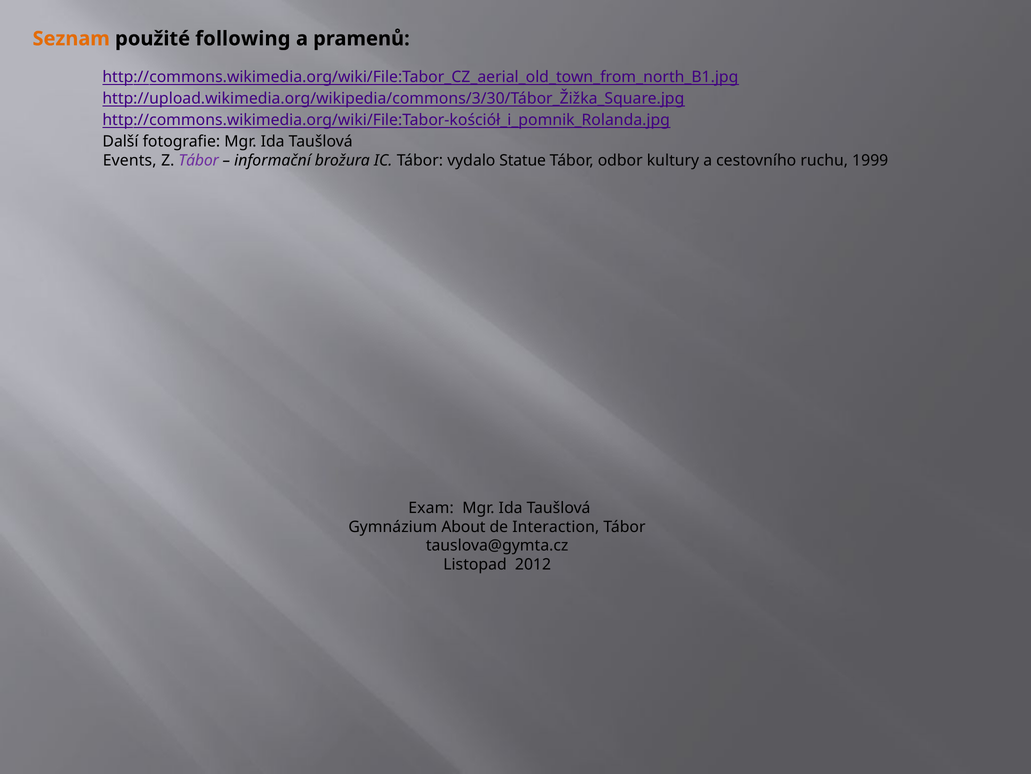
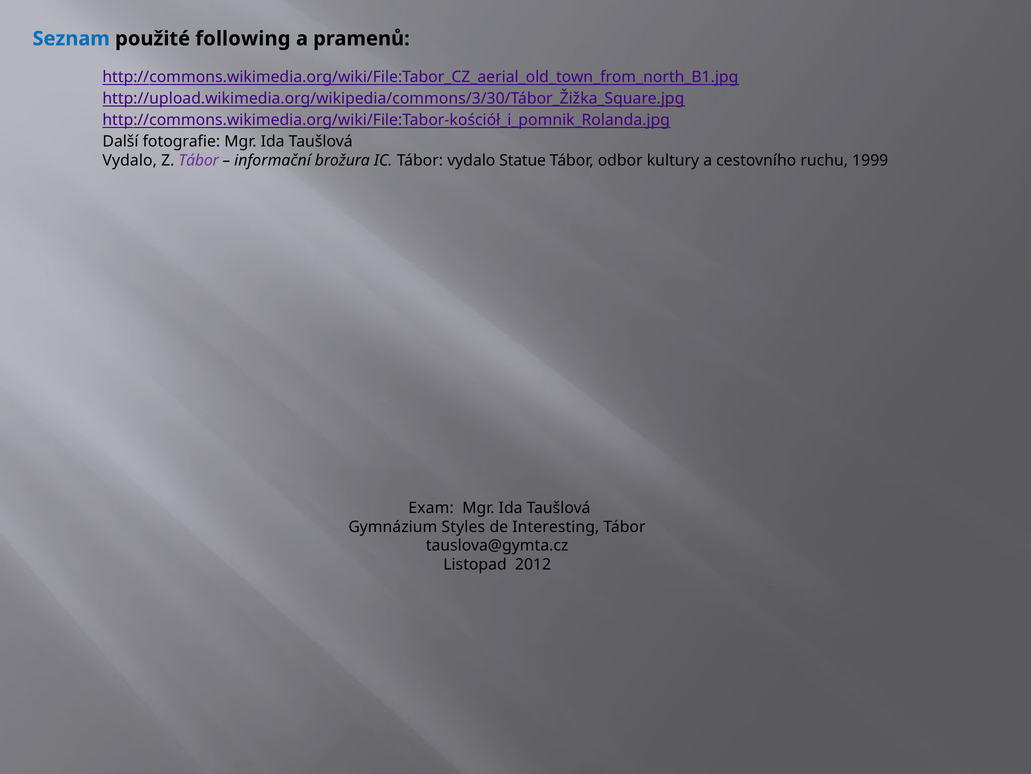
Seznam colour: orange -> blue (71, 39)
Events: Events -> Vydalo (130, 160)
About: About -> Styles (463, 526)
Interaction: Interaction -> Interesting (556, 526)
